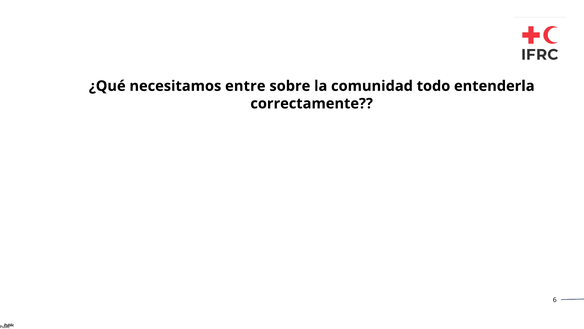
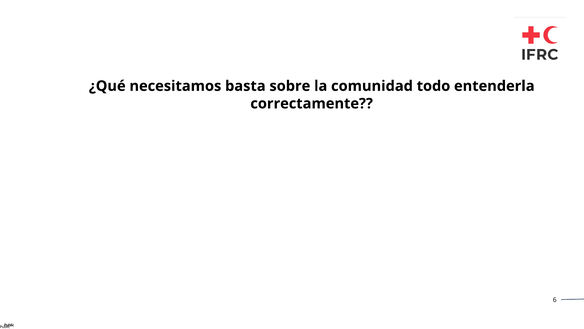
entre: entre -> basta (245, 86)
